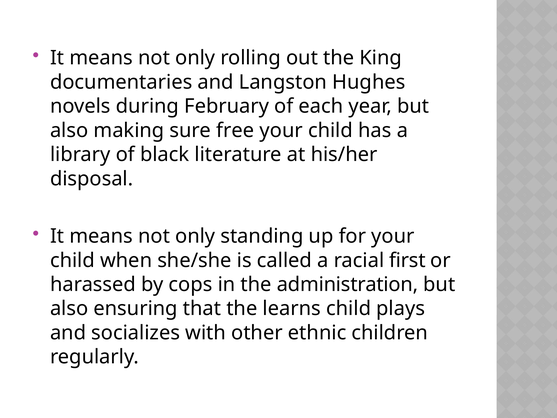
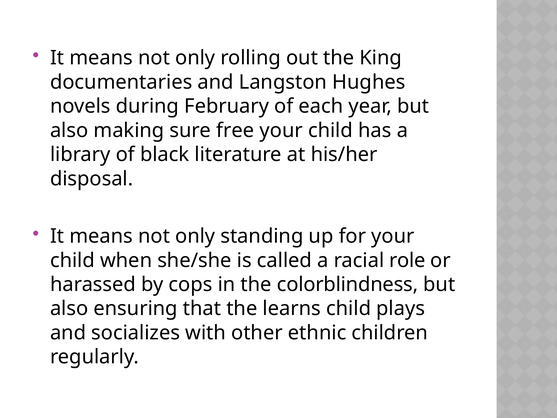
first: first -> role (407, 260)
administration: administration -> colorblindness (348, 284)
